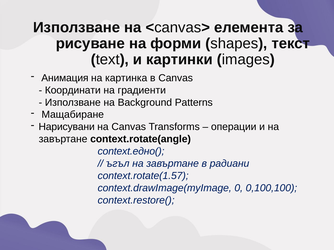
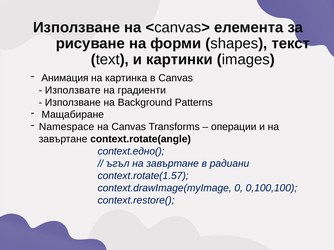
Координати: Координати -> Използвате (73, 90)
Нарисувани: Нарисувани -> Namespace (67, 127)
